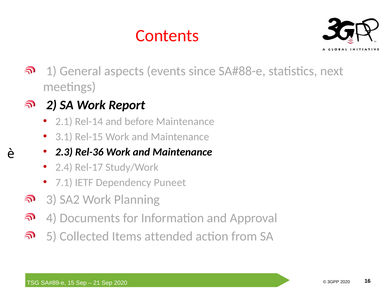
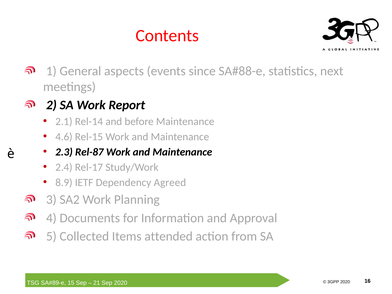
3.1: 3.1 -> 4.6 (64, 137)
Rel-36: Rel-36 -> Rel-87 (89, 152)
7.1: 7.1 -> 8.9 (64, 183)
Puneet: Puneet -> Agreed (170, 183)
